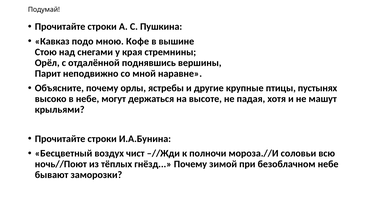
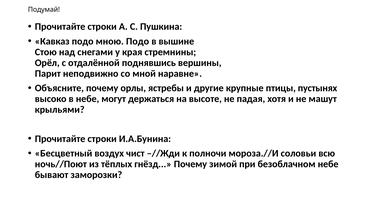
мною Кофе: Кофе -> Подо (138, 41)
